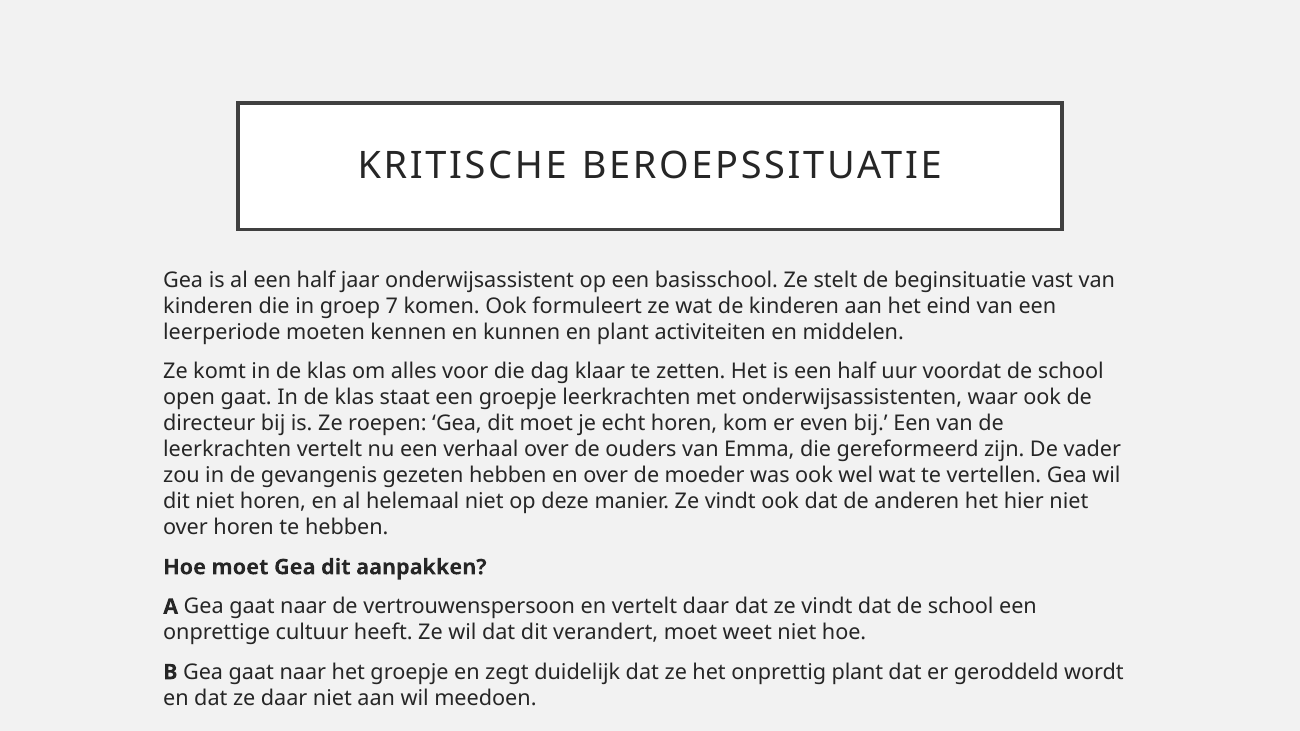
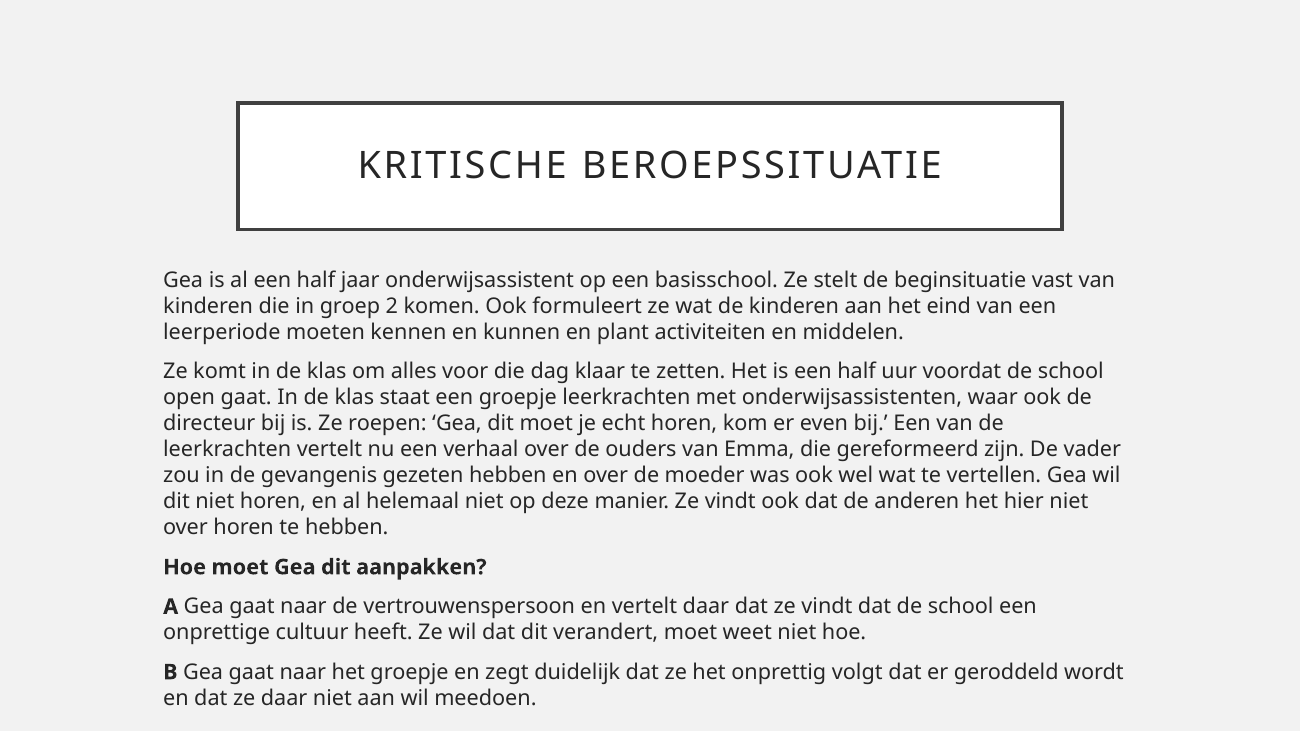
7: 7 -> 2 (392, 306)
onprettig plant: plant -> volgt (857, 672)
